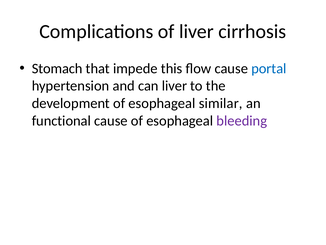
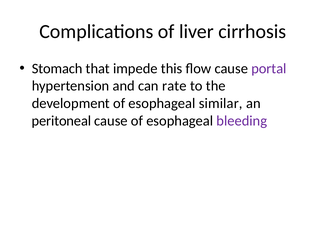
portal colour: blue -> purple (269, 68)
can liver: liver -> rate (174, 86)
functional: functional -> peritoneal (61, 121)
